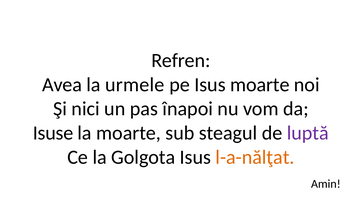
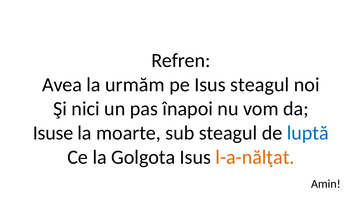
urmele: urmele -> urmăm (135, 85)
Isus moarte: moarte -> steagul (260, 85)
luptă colour: purple -> blue (308, 133)
